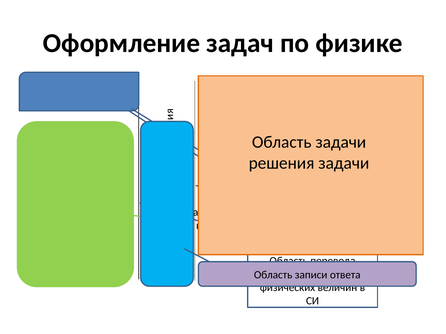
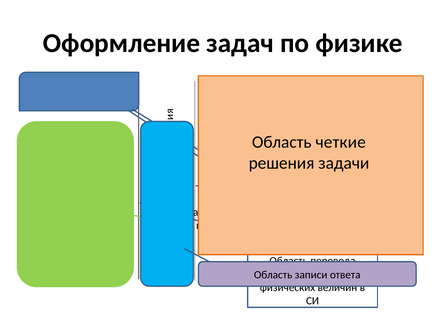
задачи: задачи -> четкие (341, 142)
